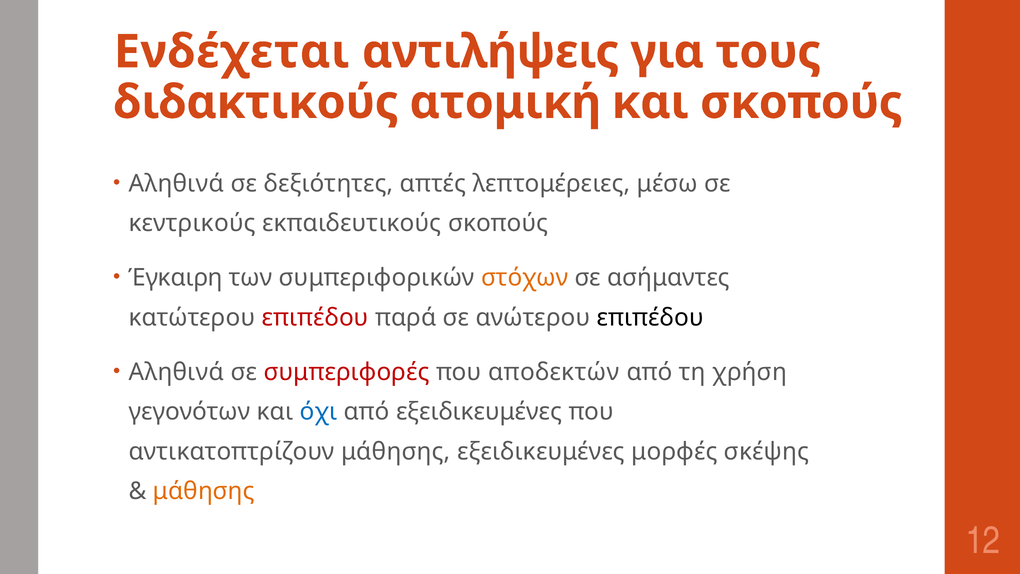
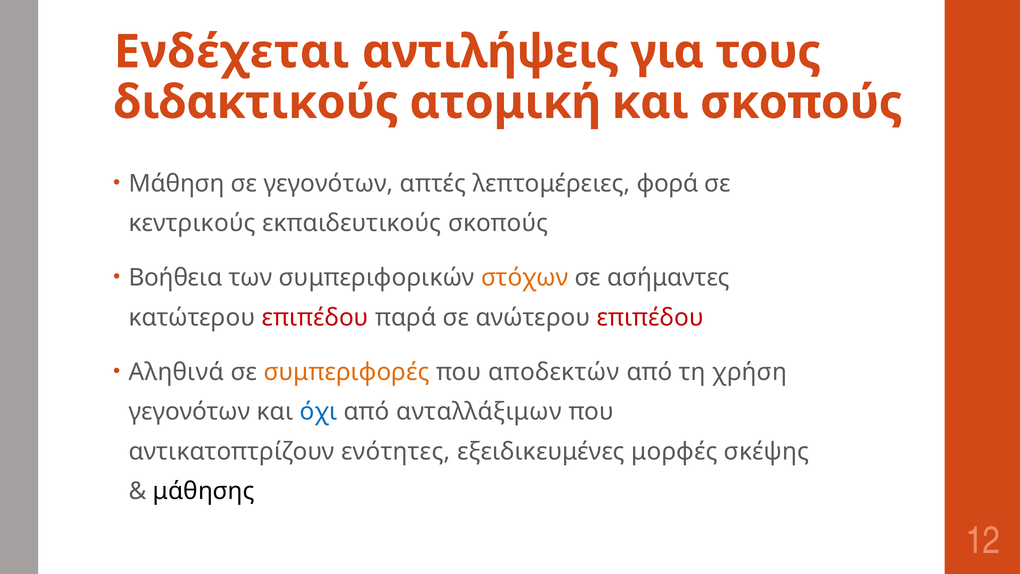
Αληθινά: Αληθινά -> Μάθηση (176, 183)
σε δεξιότητες: δεξιότητες -> γεγονότων (329, 183)
μέσω: μέσω -> φορά (667, 183)
Έγκαιρη: Έγκαιρη -> Βοήθεια (175, 278)
επιπέδου colour: black -> red (650, 317)
συμπεριφορές colour: red -> orange (347, 372)
από εξειδικευμένες: εξειδικευμένες -> ανταλλάξιμων (479, 412)
αντικατοπτρίζουν μάθησης: μάθησης -> ενότητες (396, 451)
μάθησης colour: orange -> black (204, 491)
